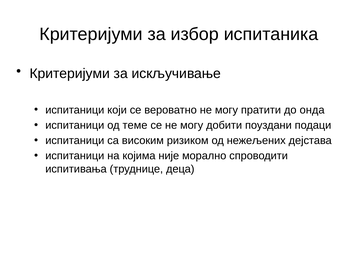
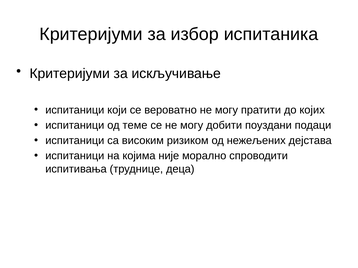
онда: онда -> којих (312, 110)
